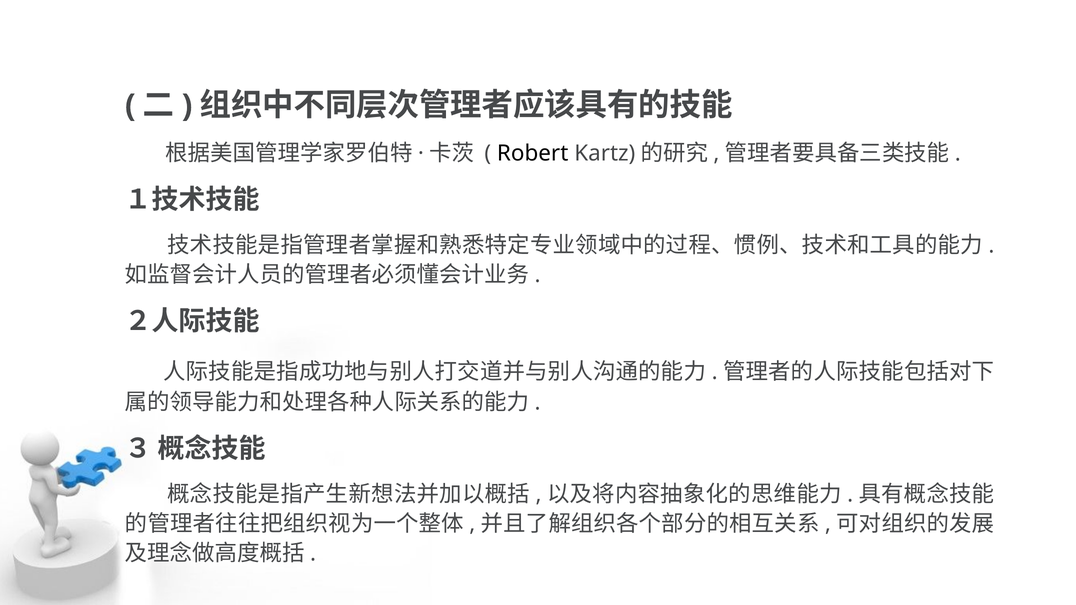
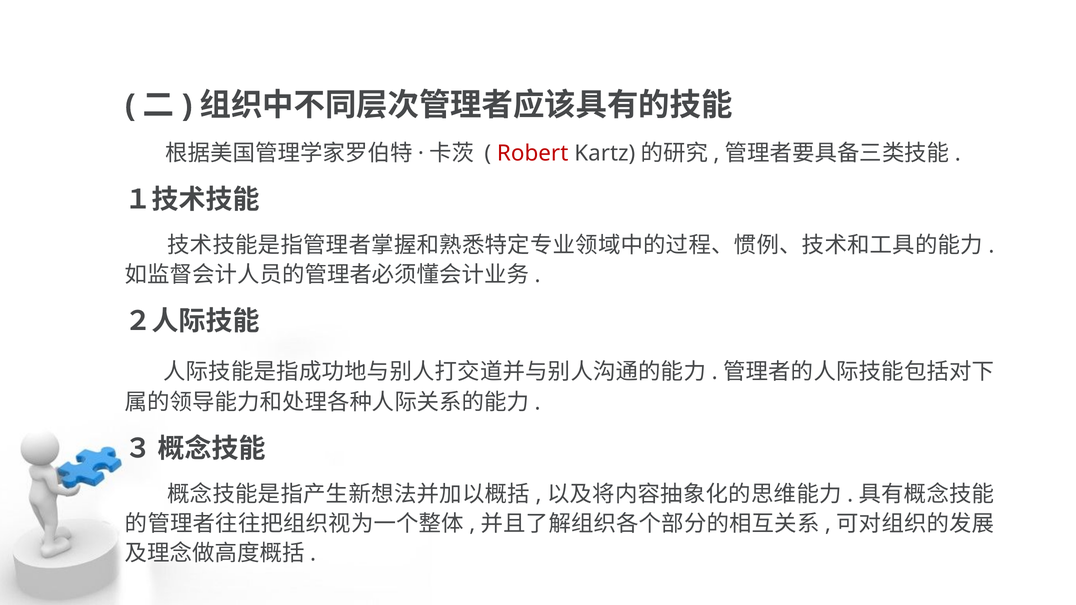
Robert colour: black -> red (533, 153)
